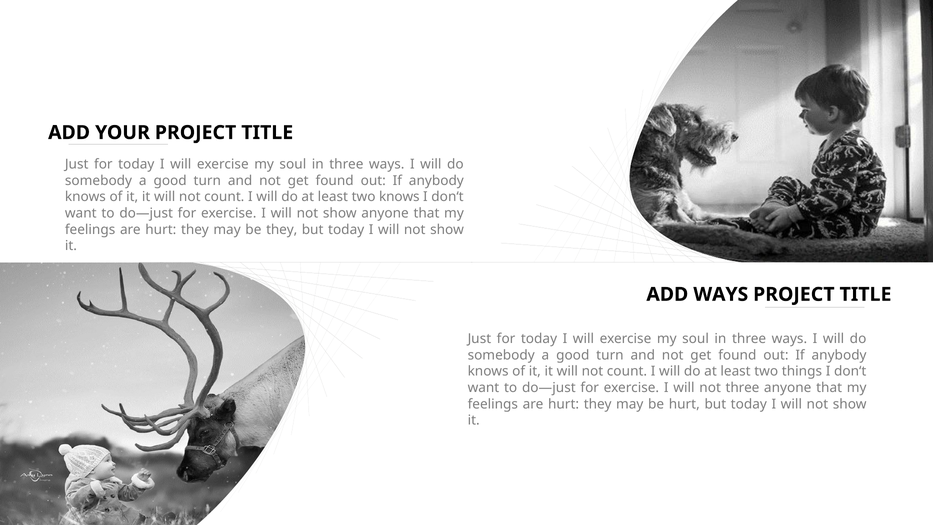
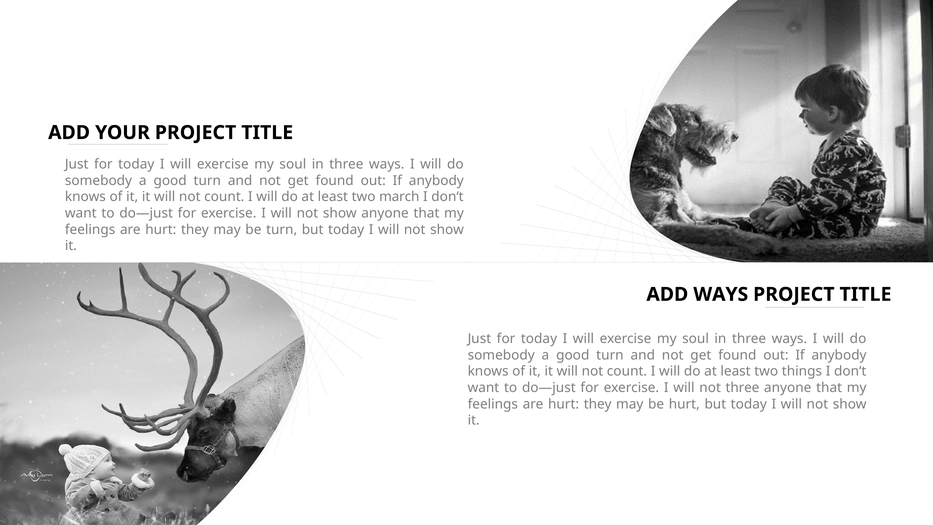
two knows: knows -> march (399, 197)
be they: they -> turn (282, 230)
